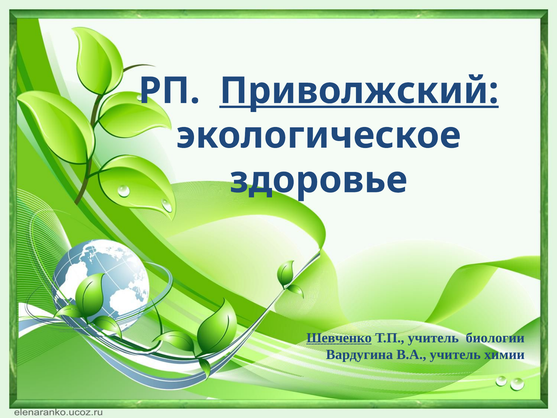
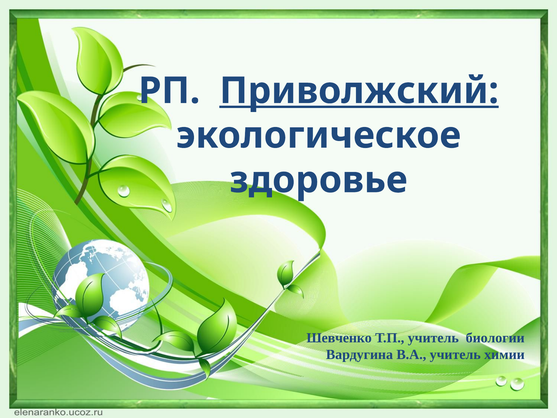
Шевченко underline: present -> none (339, 338)
